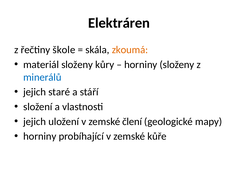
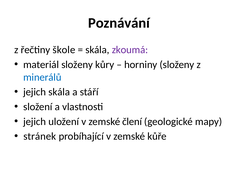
Elektráren: Elektráren -> Poznávání (119, 23)
zkoumá colour: orange -> purple (130, 50)
jejich staré: staré -> skála (59, 92)
horniny: horniny -> stránek (40, 137)
